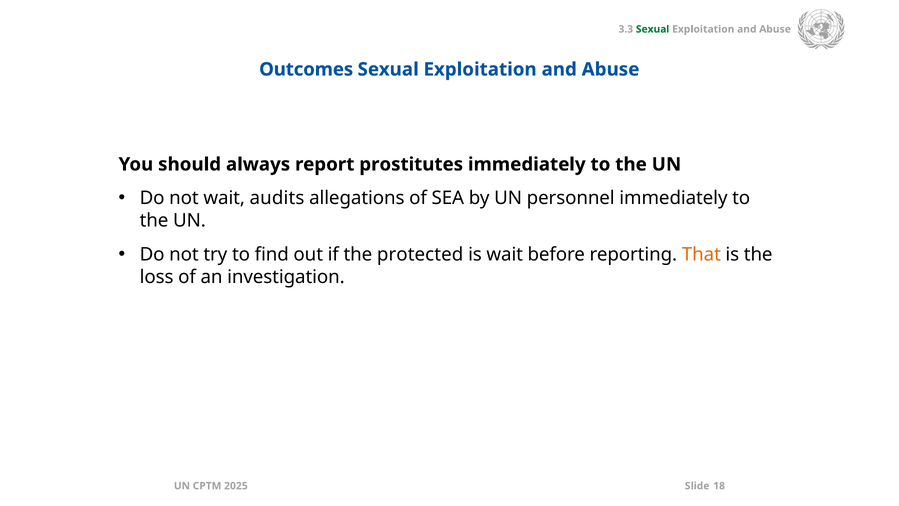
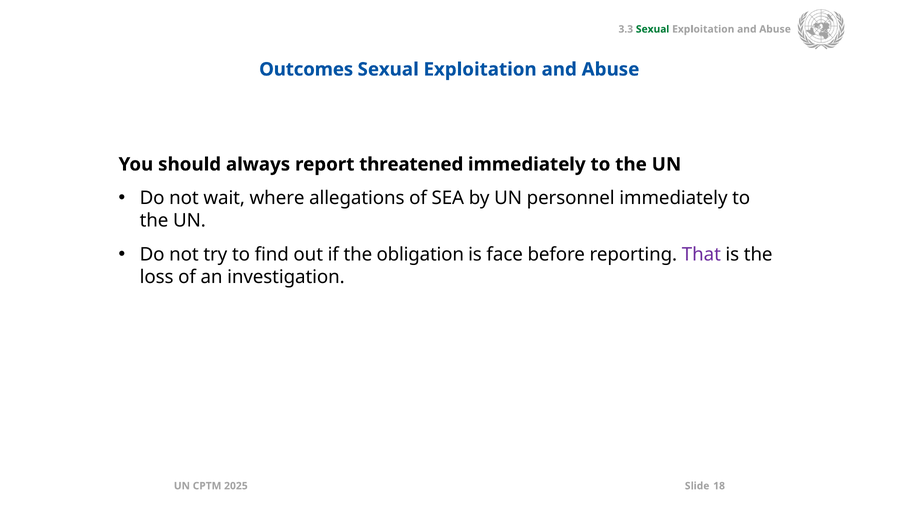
prostitutes: prostitutes -> threatened (411, 164)
audits: audits -> where (277, 198)
protected: protected -> obligation (420, 254)
is wait: wait -> face (505, 254)
That colour: orange -> purple (701, 254)
